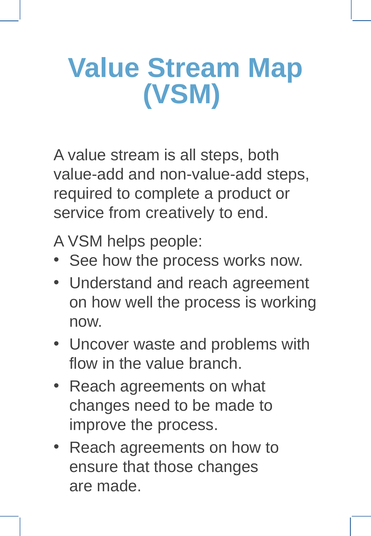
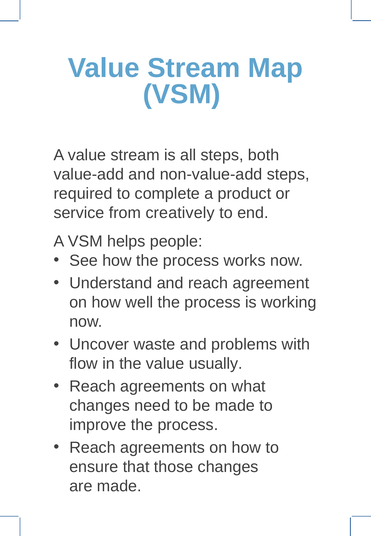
branch: branch -> usually (216, 364)
